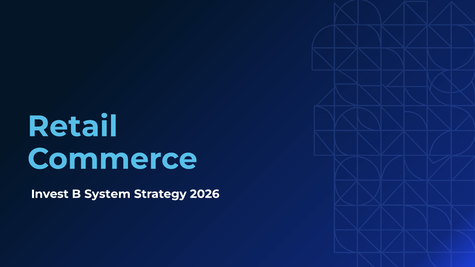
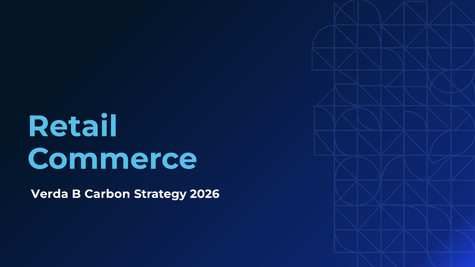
Invest: Invest -> Verda (50, 194)
System: System -> Carbon (107, 194)
